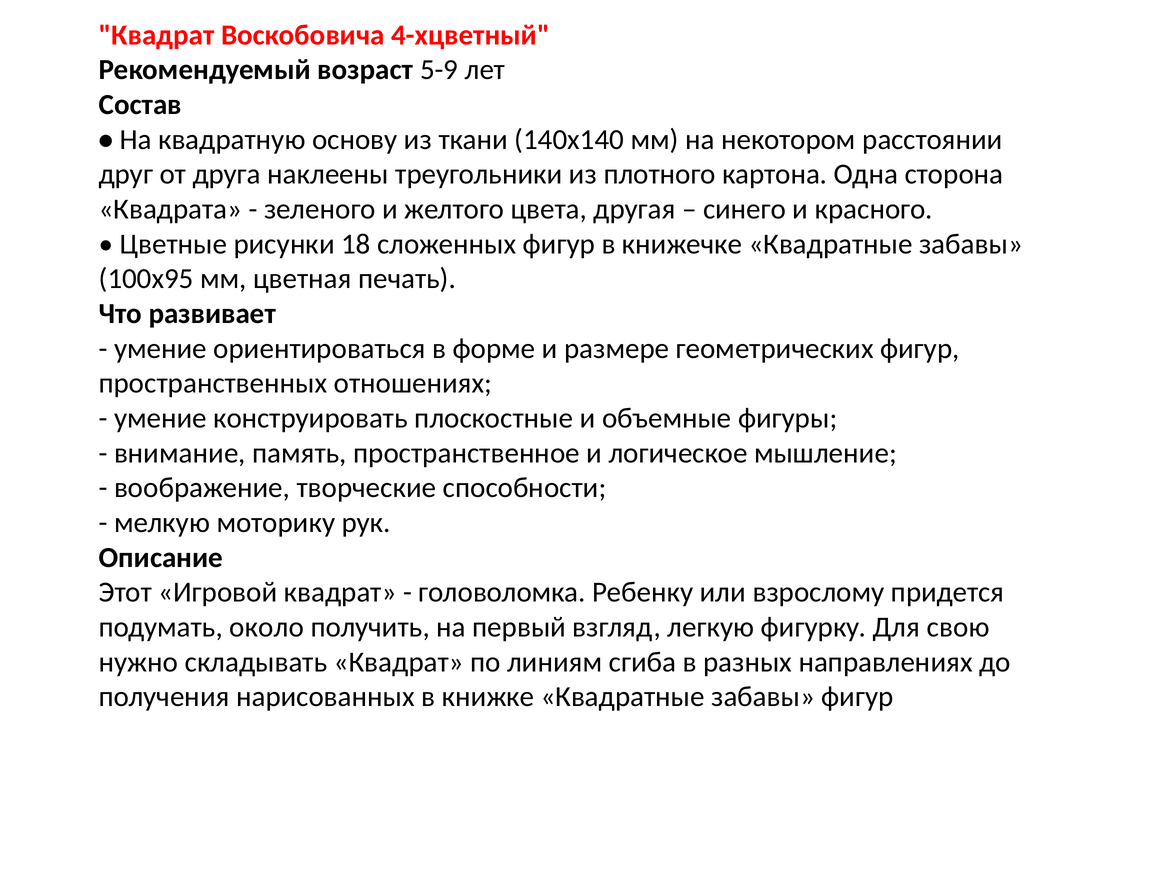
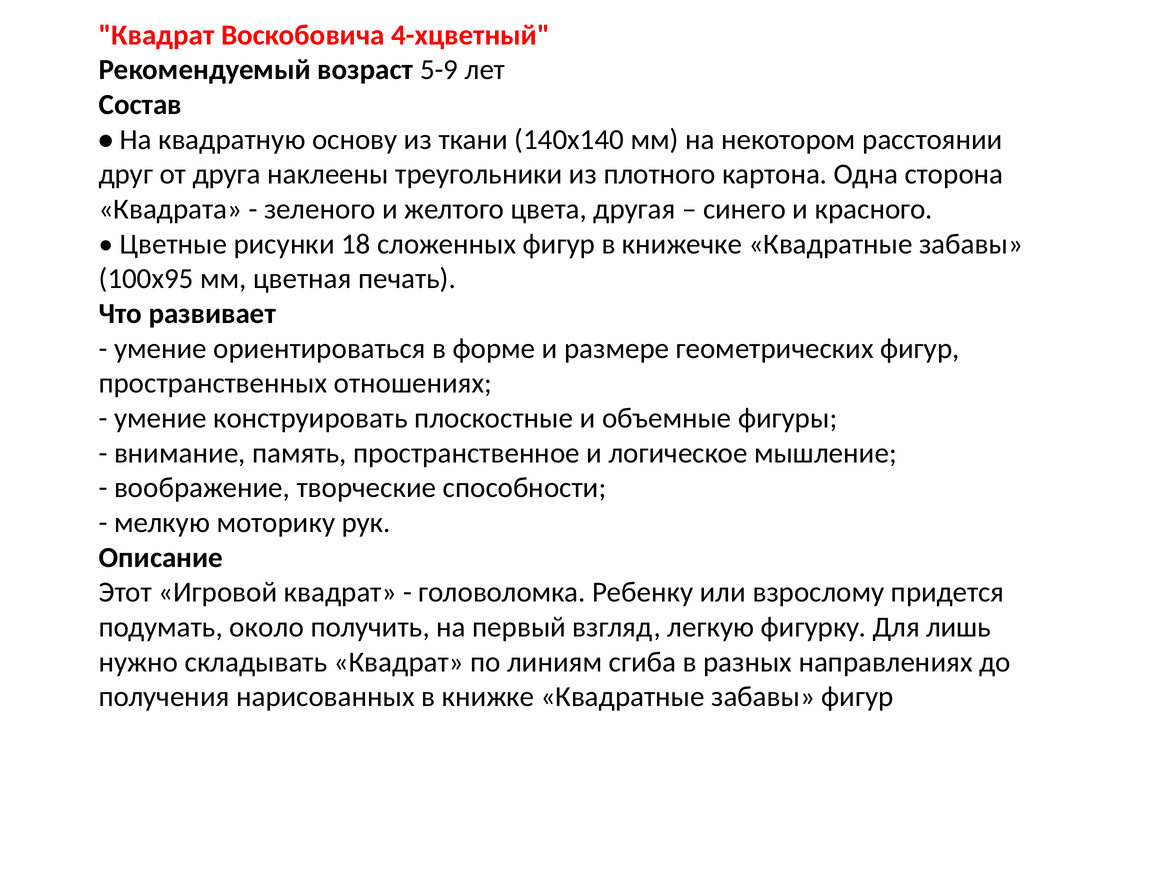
свою: свою -> лишь (959, 628)
